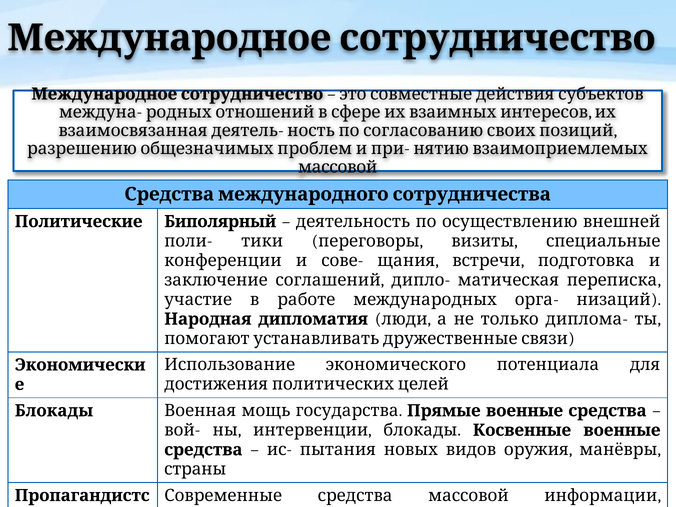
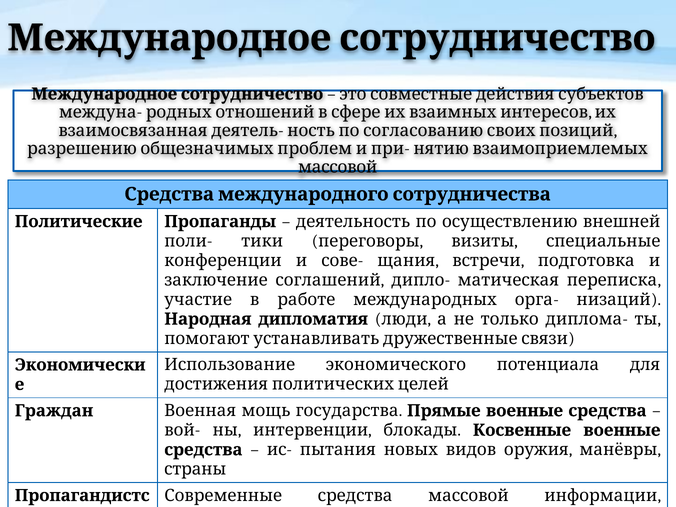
Политические Биполярный: Биполярный -> Пропаганды (220, 222)
Блокады: Блокады -> Граждан (54, 411)
